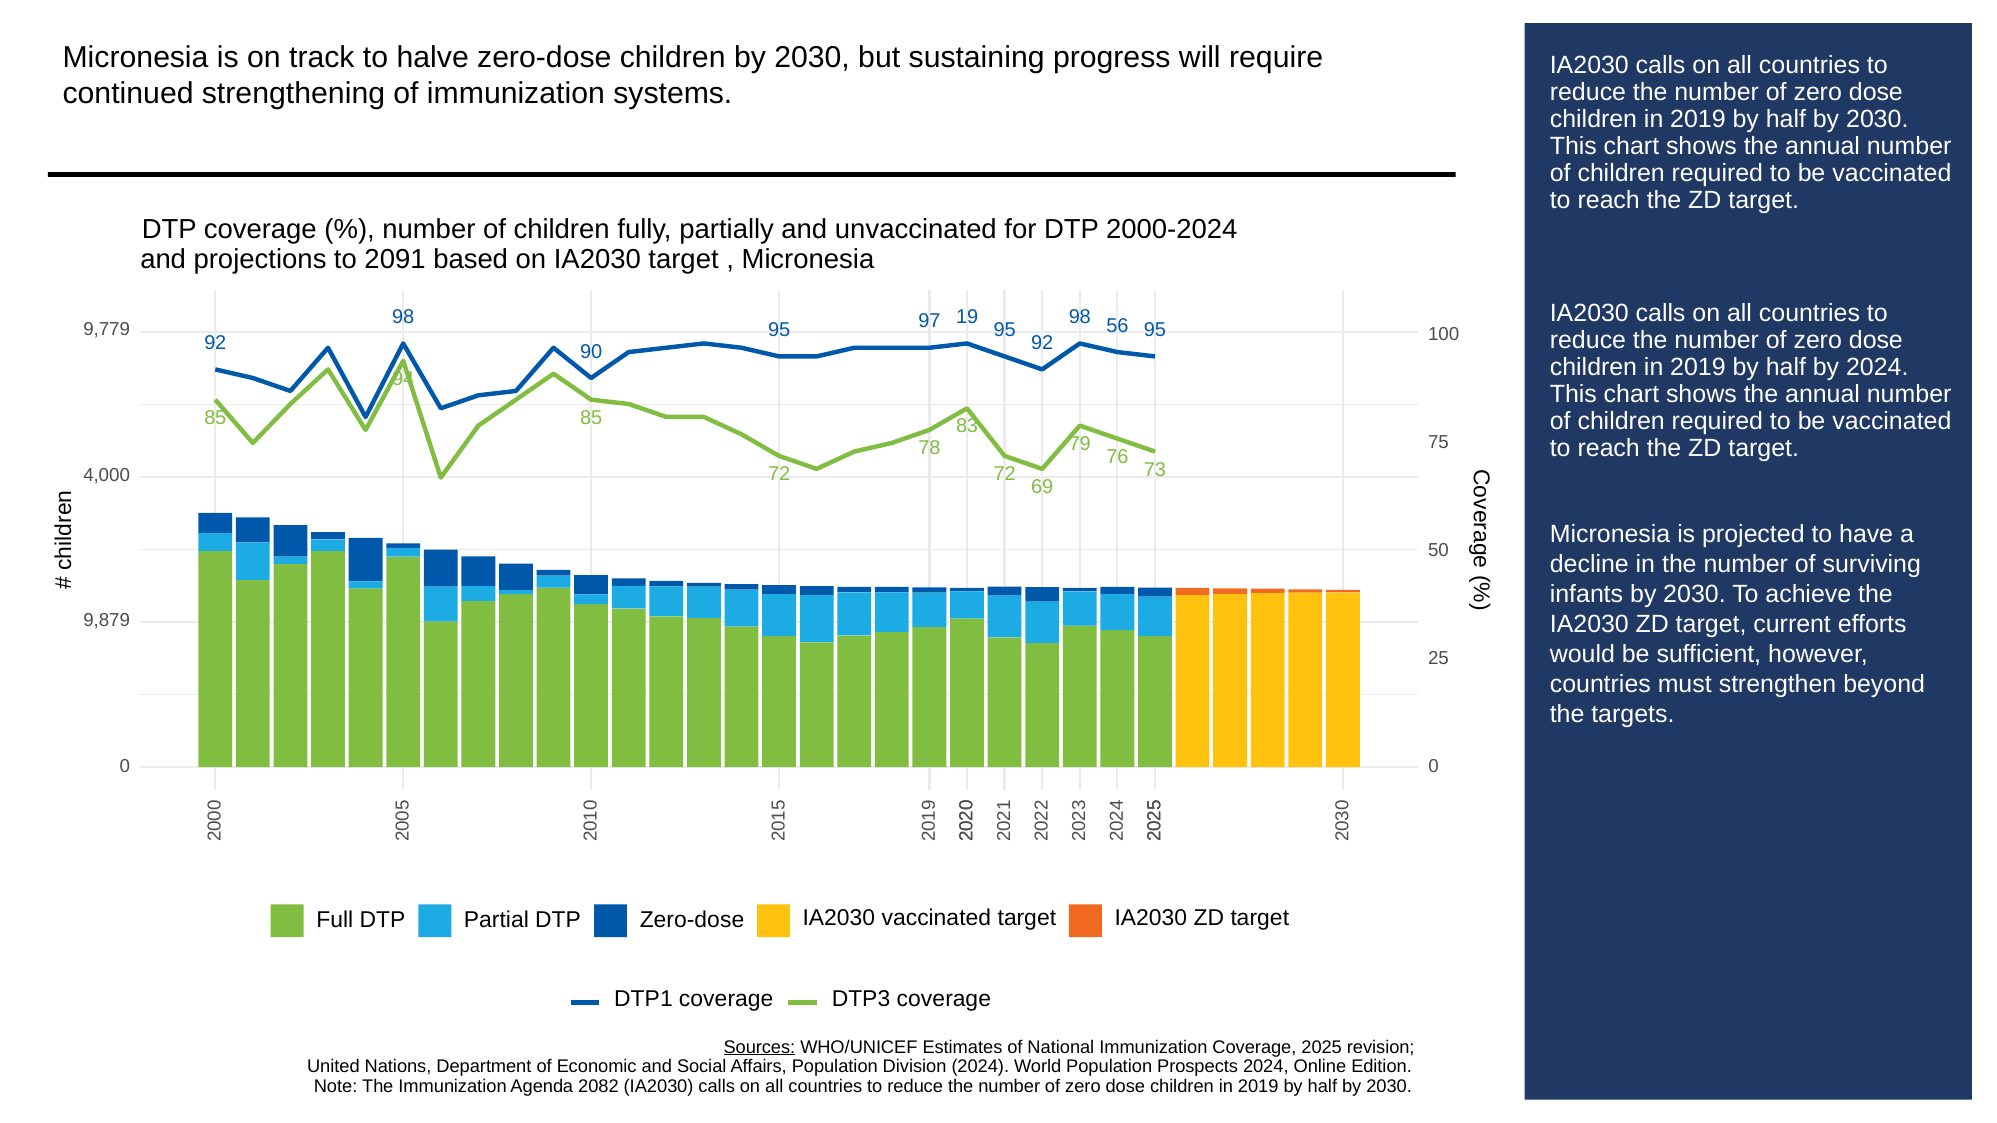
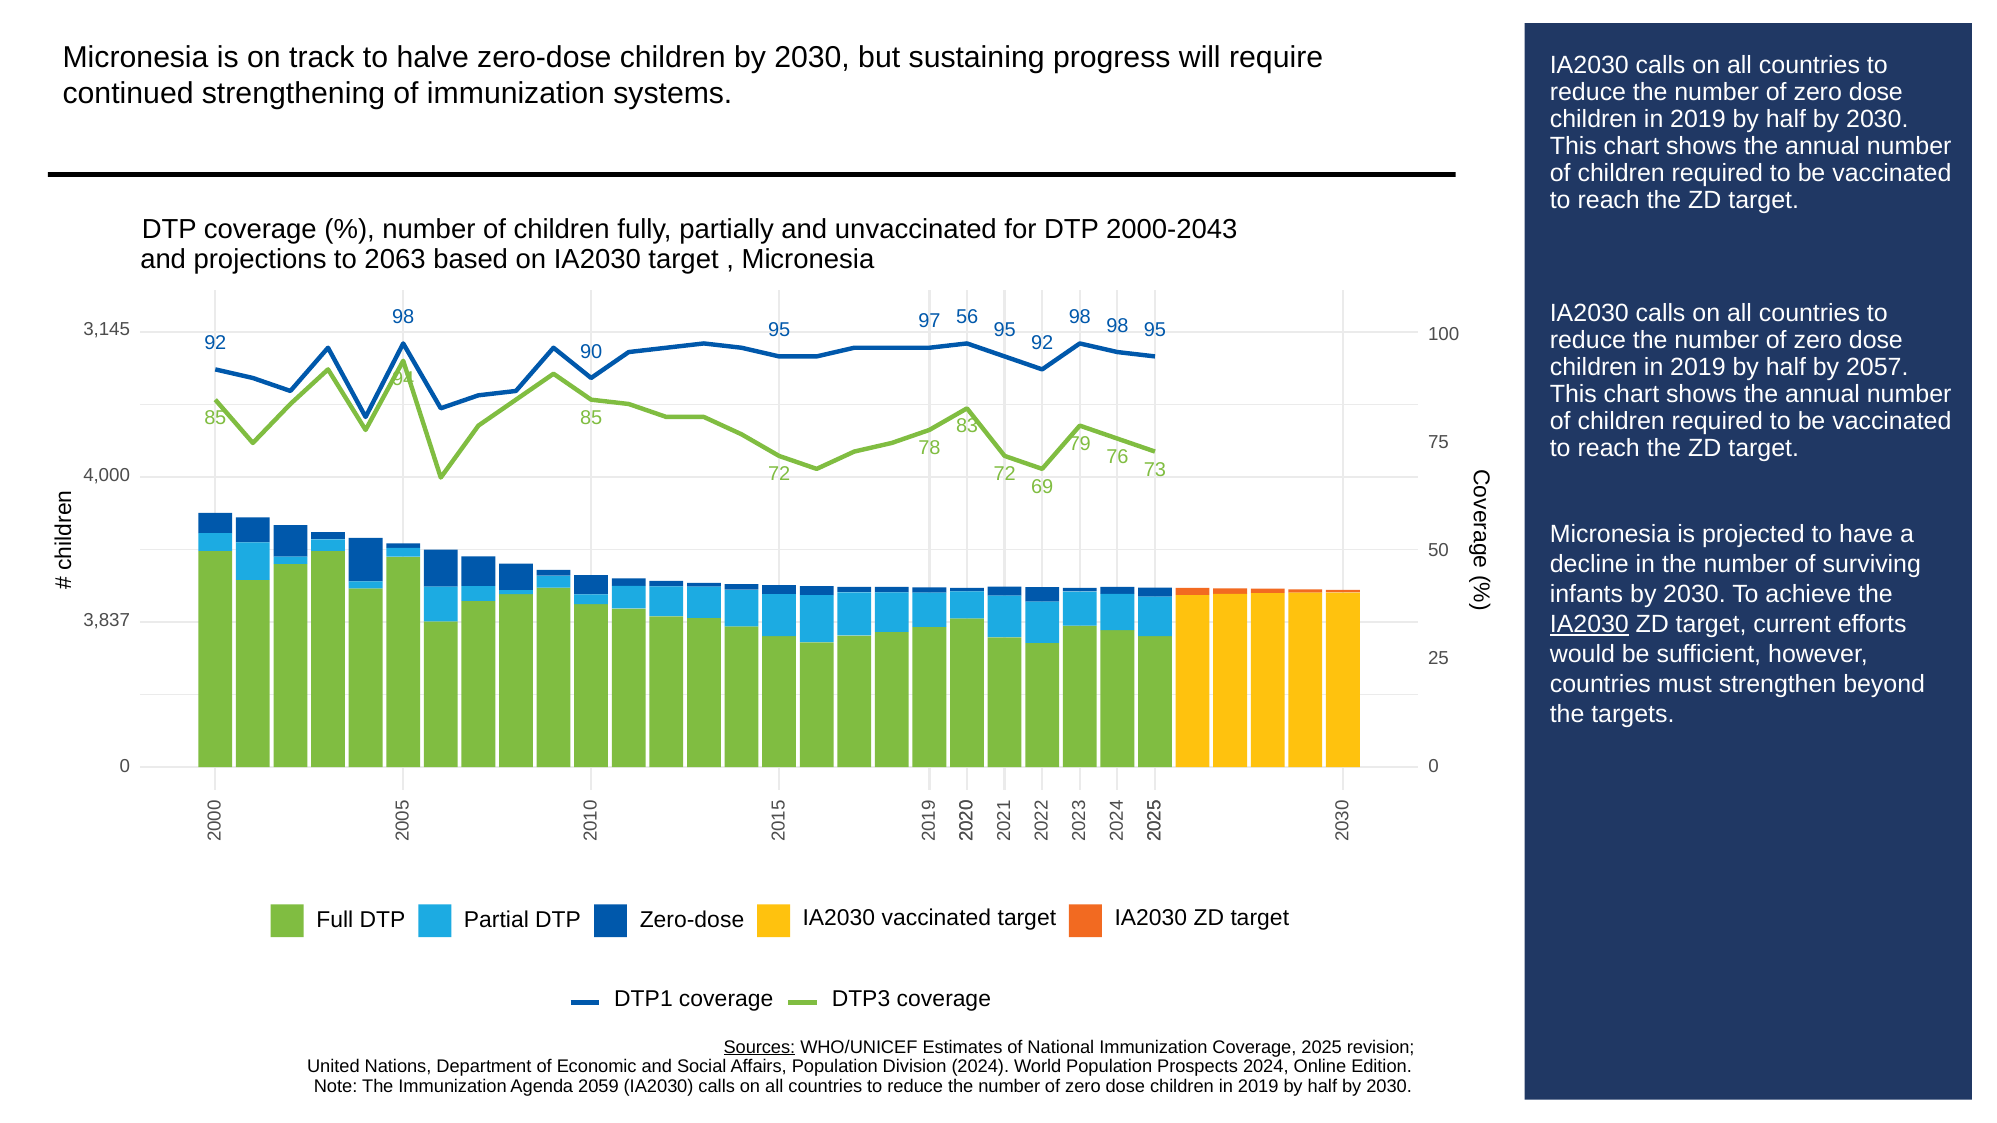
2000-2024: 2000-2024 -> 2000-2043 (1172, 230)
2091: 2091 -> 2063 (395, 260)
98 56: 56 -> 98 (1117, 326)
19: 19 -> 56 (967, 317)
9,779: 9,779 -> 3,145 (107, 330)
by 2024: 2024 -> 2057 (1877, 367)
9,879: 9,879 -> 3,837 (107, 620)
IA2030 underline: none -> present (1589, 625)
2082: 2082 -> 2059 (598, 1087)
